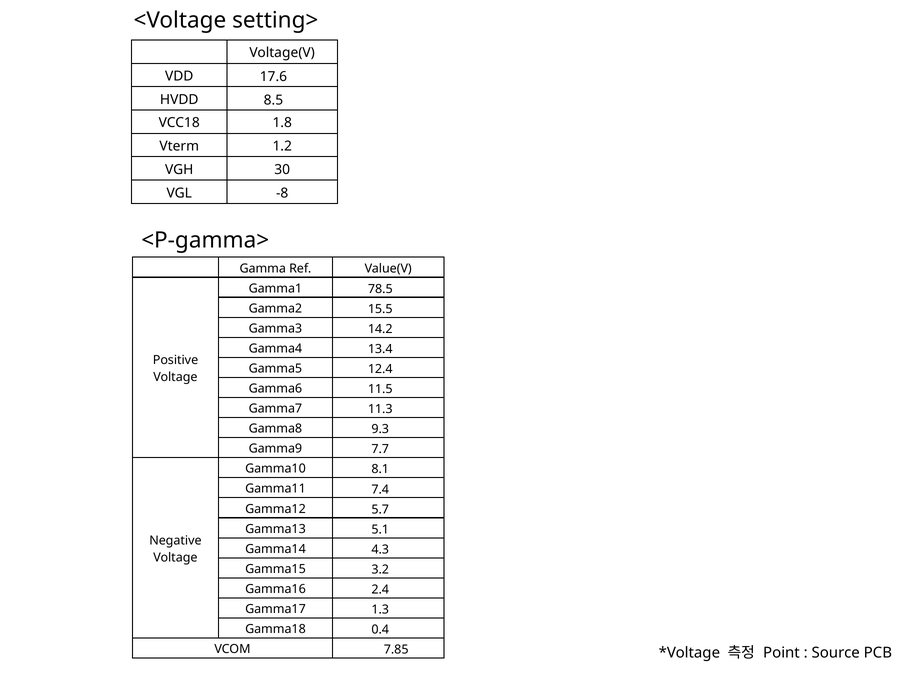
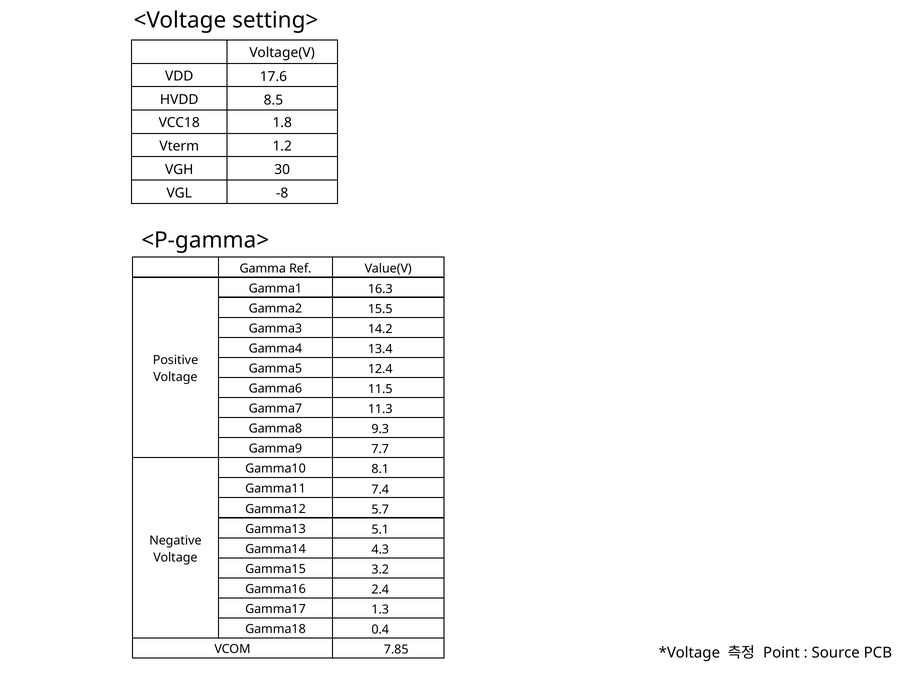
78.5: 78.5 -> 16.3 (380, 289)
